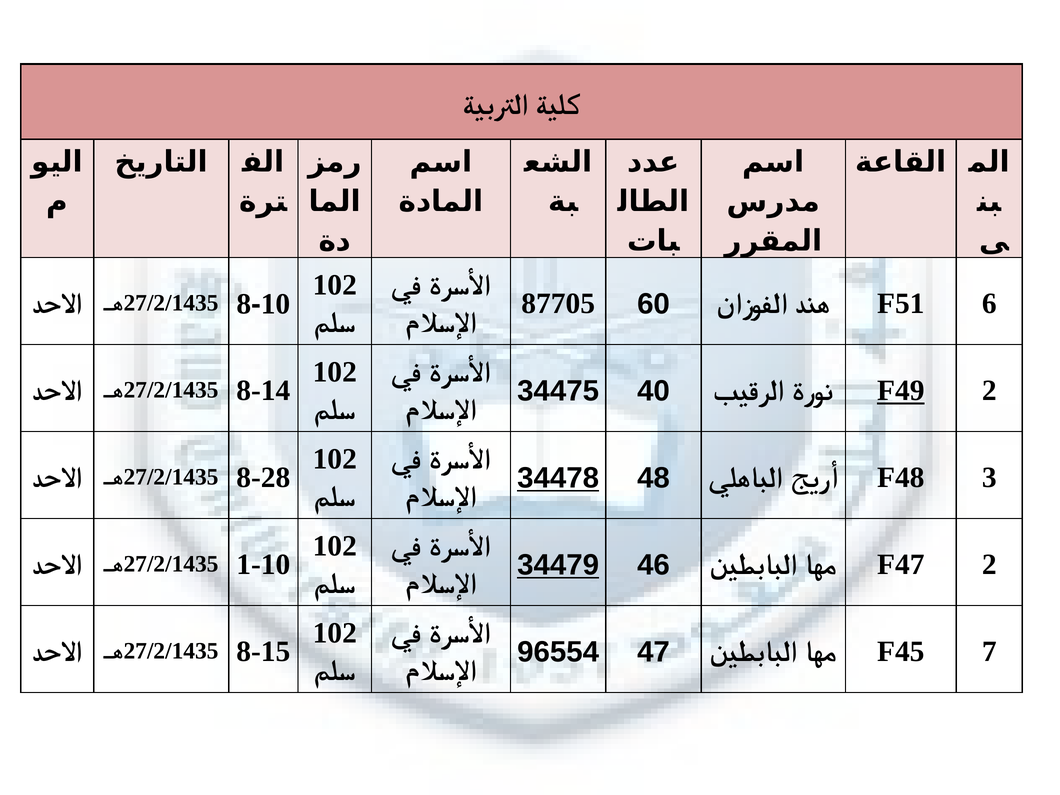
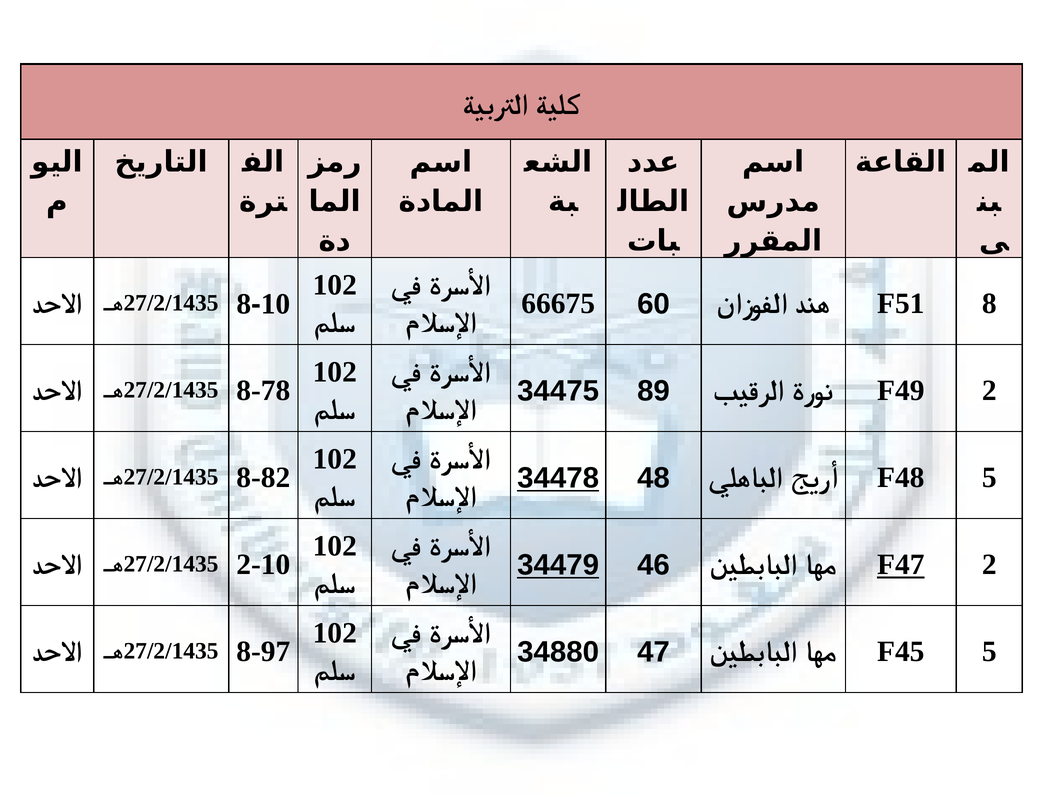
87705: 87705 -> 66675 (558, 304)
6: 6 -> 8 (989, 304)
40: 40 -> 89 (654, 391)
F49 underline: present -> none (901, 391)
8-14: 8-14 -> 8-78 (263, 391)
F48 3: 3 -> 5 (989, 478)
8-28: 8-28 -> 8-82 (263, 478)
F47 underline: none -> present (901, 565)
1-10: 1-10 -> 2-10 (263, 565)
96554: 96554 -> 34880 (558, 652)
F45 7: 7 -> 5 (989, 652)
8-15: 8-15 -> 8-97 (263, 652)
